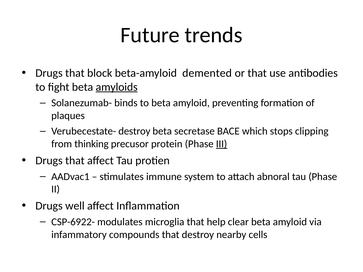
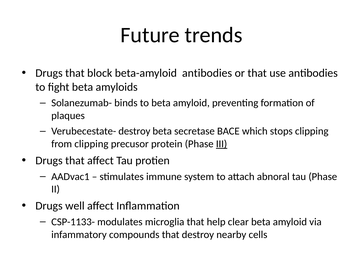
beta-amyloid demented: demented -> antibodies (207, 73)
amyloids underline: present -> none (117, 87)
from thinking: thinking -> clipping (91, 144)
CSP-6922-: CSP-6922- -> CSP-1133- (73, 222)
